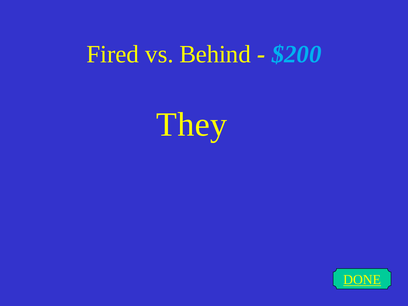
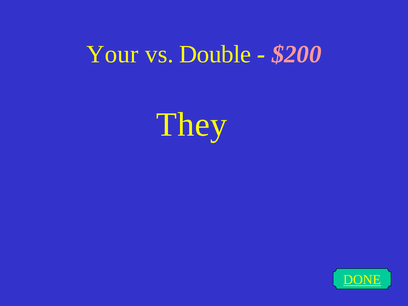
Fired: Fired -> Your (113, 54)
Behind: Behind -> Double (215, 54)
$200 colour: light blue -> pink (297, 54)
